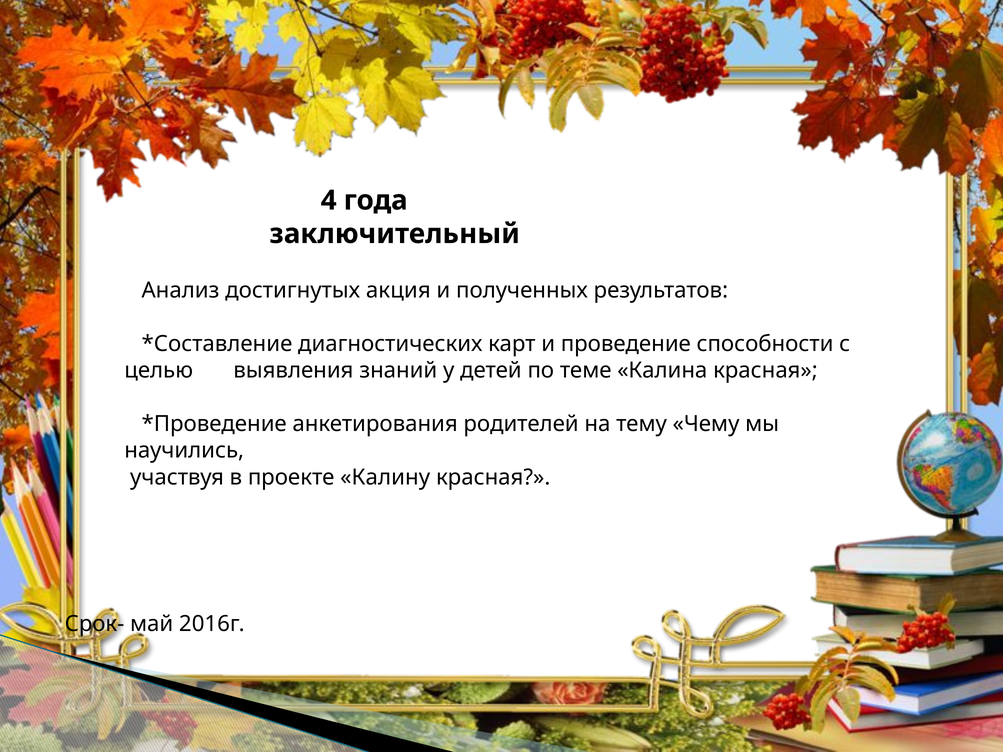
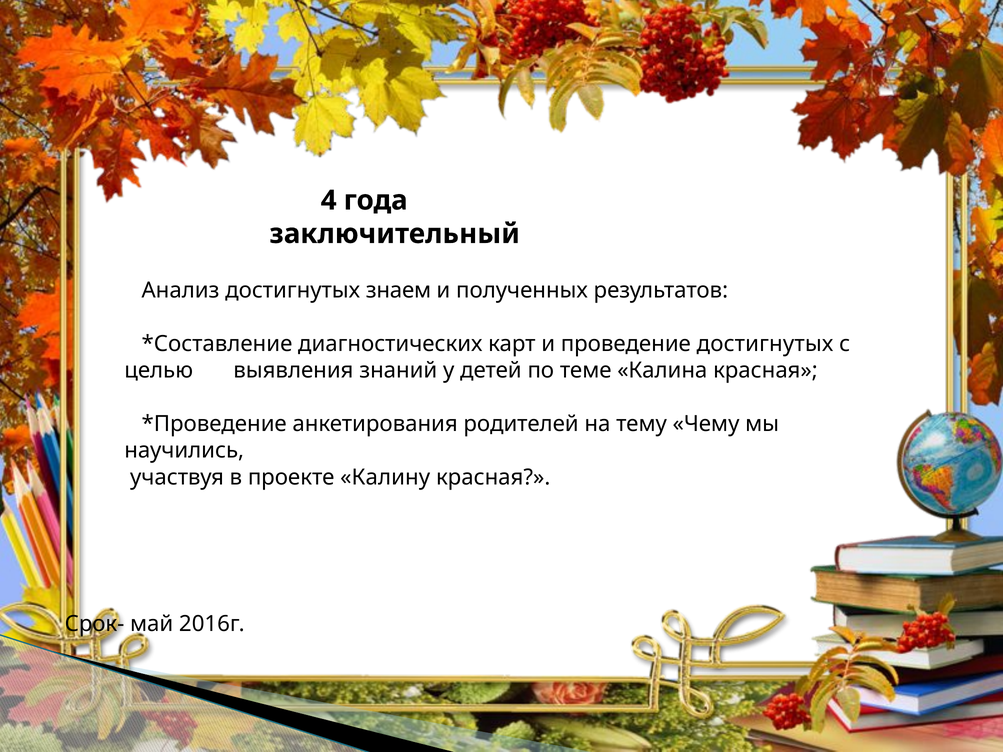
акция: акция -> знаем (398, 290)
проведение способности: способности -> достигнутых (765, 344)
